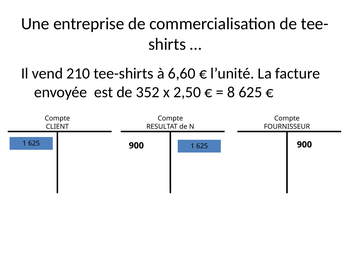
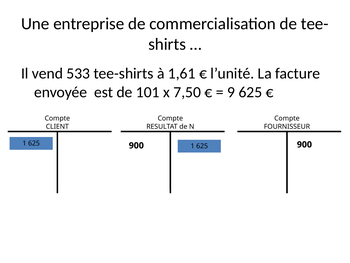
210: 210 -> 533 (78, 73)
6,60: 6,60 -> 1,61 (182, 73)
352: 352 -> 101 (148, 92)
2,50: 2,50 -> 7,50 (187, 92)
8: 8 -> 9 (231, 92)
